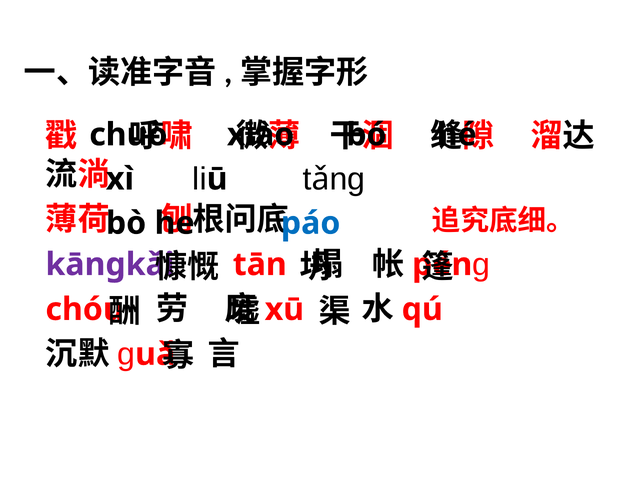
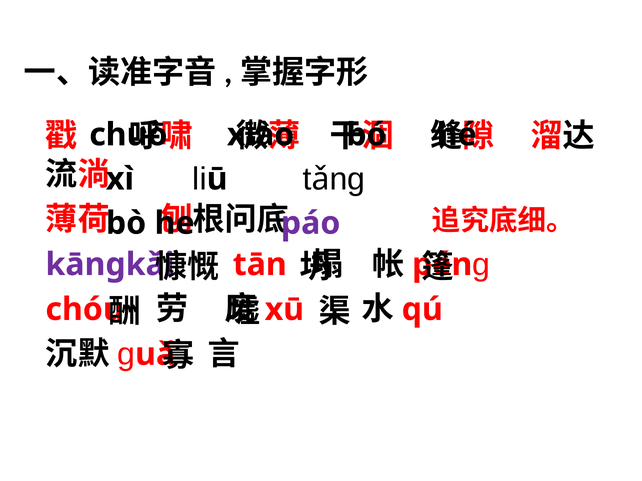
páo colour: blue -> purple (311, 223)
